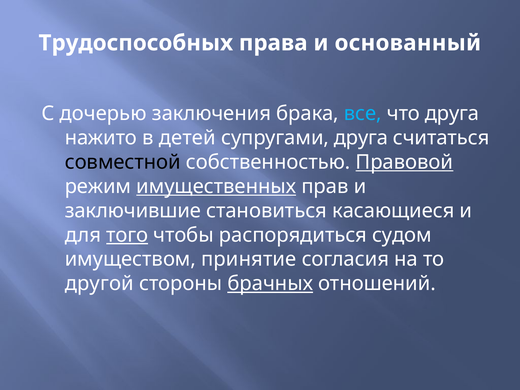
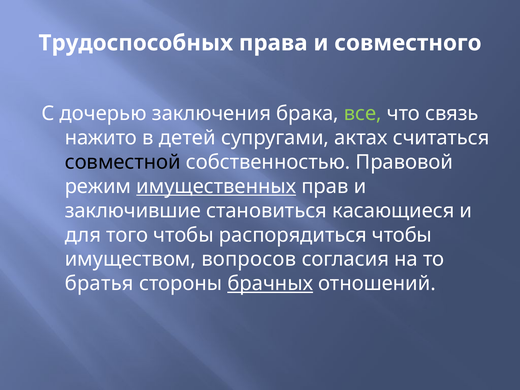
основанный: основанный -> совместного (408, 43)
все colour: light blue -> light green (363, 114)
что друга: друга -> связь (452, 114)
супругами друга: друга -> актах (361, 138)
Правовой underline: present -> none (404, 162)
того underline: present -> none (127, 235)
распорядиться судом: судом -> чтобы (402, 235)
принятие: принятие -> вопросов (249, 259)
другой: другой -> братья (99, 284)
